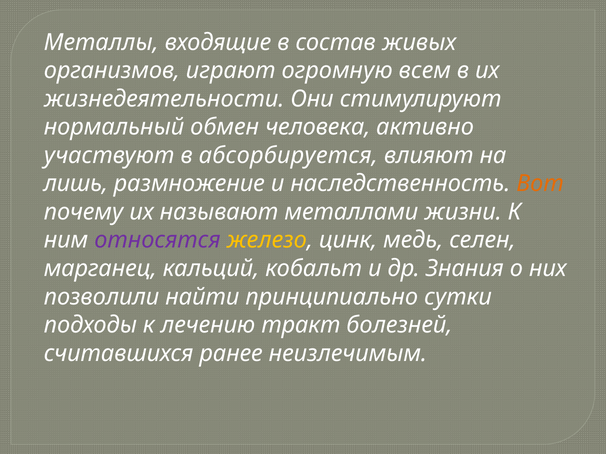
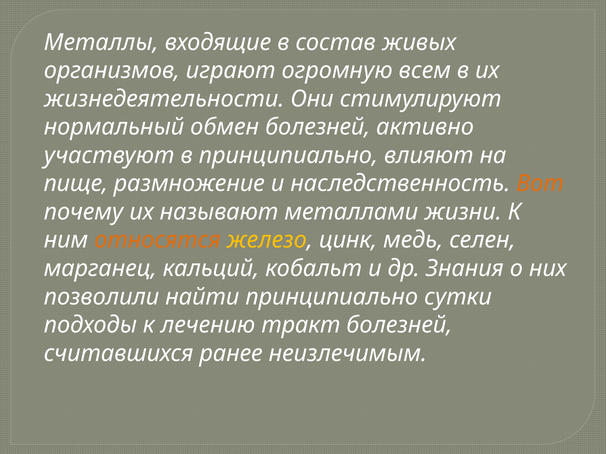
обмен человека: человека -> болезней (318, 127)
в абсорбируется: абсорбируется -> принципиально (288, 156)
лишь: лишь -> пище (76, 184)
относятся colour: purple -> orange (157, 240)
